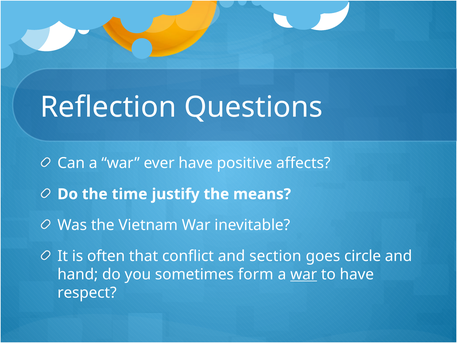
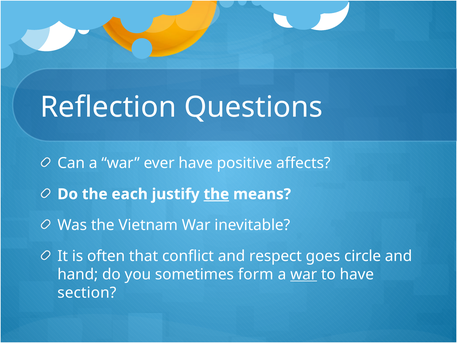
time: time -> each (130, 194)
the underline: none -> present (216, 194)
section: section -> respect (275, 256)
respect: respect -> section (87, 293)
